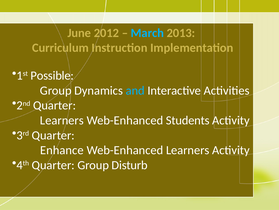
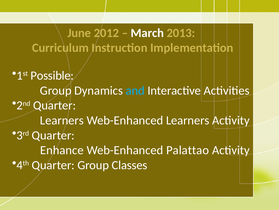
March colour: light blue -> white (147, 33)
Web-Enhanced Students: Students -> Learners (188, 120)
Web-Enhanced Learners: Learners -> Palattao (188, 150)
Disturb: Disturb -> Classes (130, 165)
